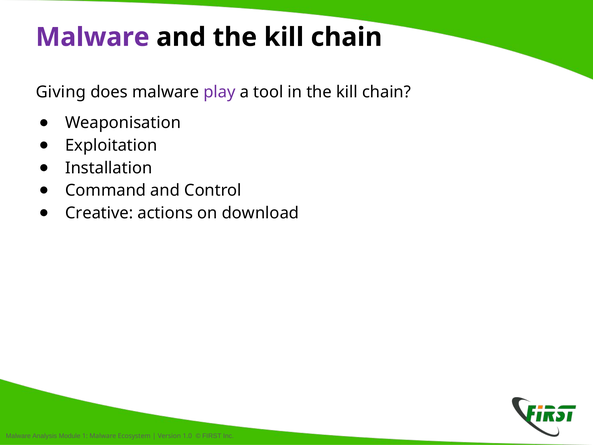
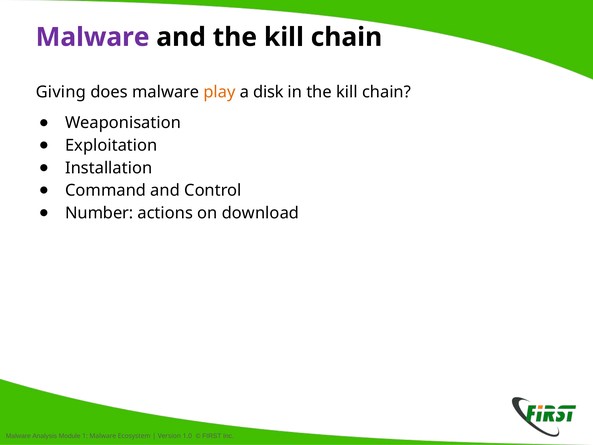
play colour: purple -> orange (219, 92)
tool: tool -> disk (268, 92)
Creative: Creative -> Number (99, 213)
